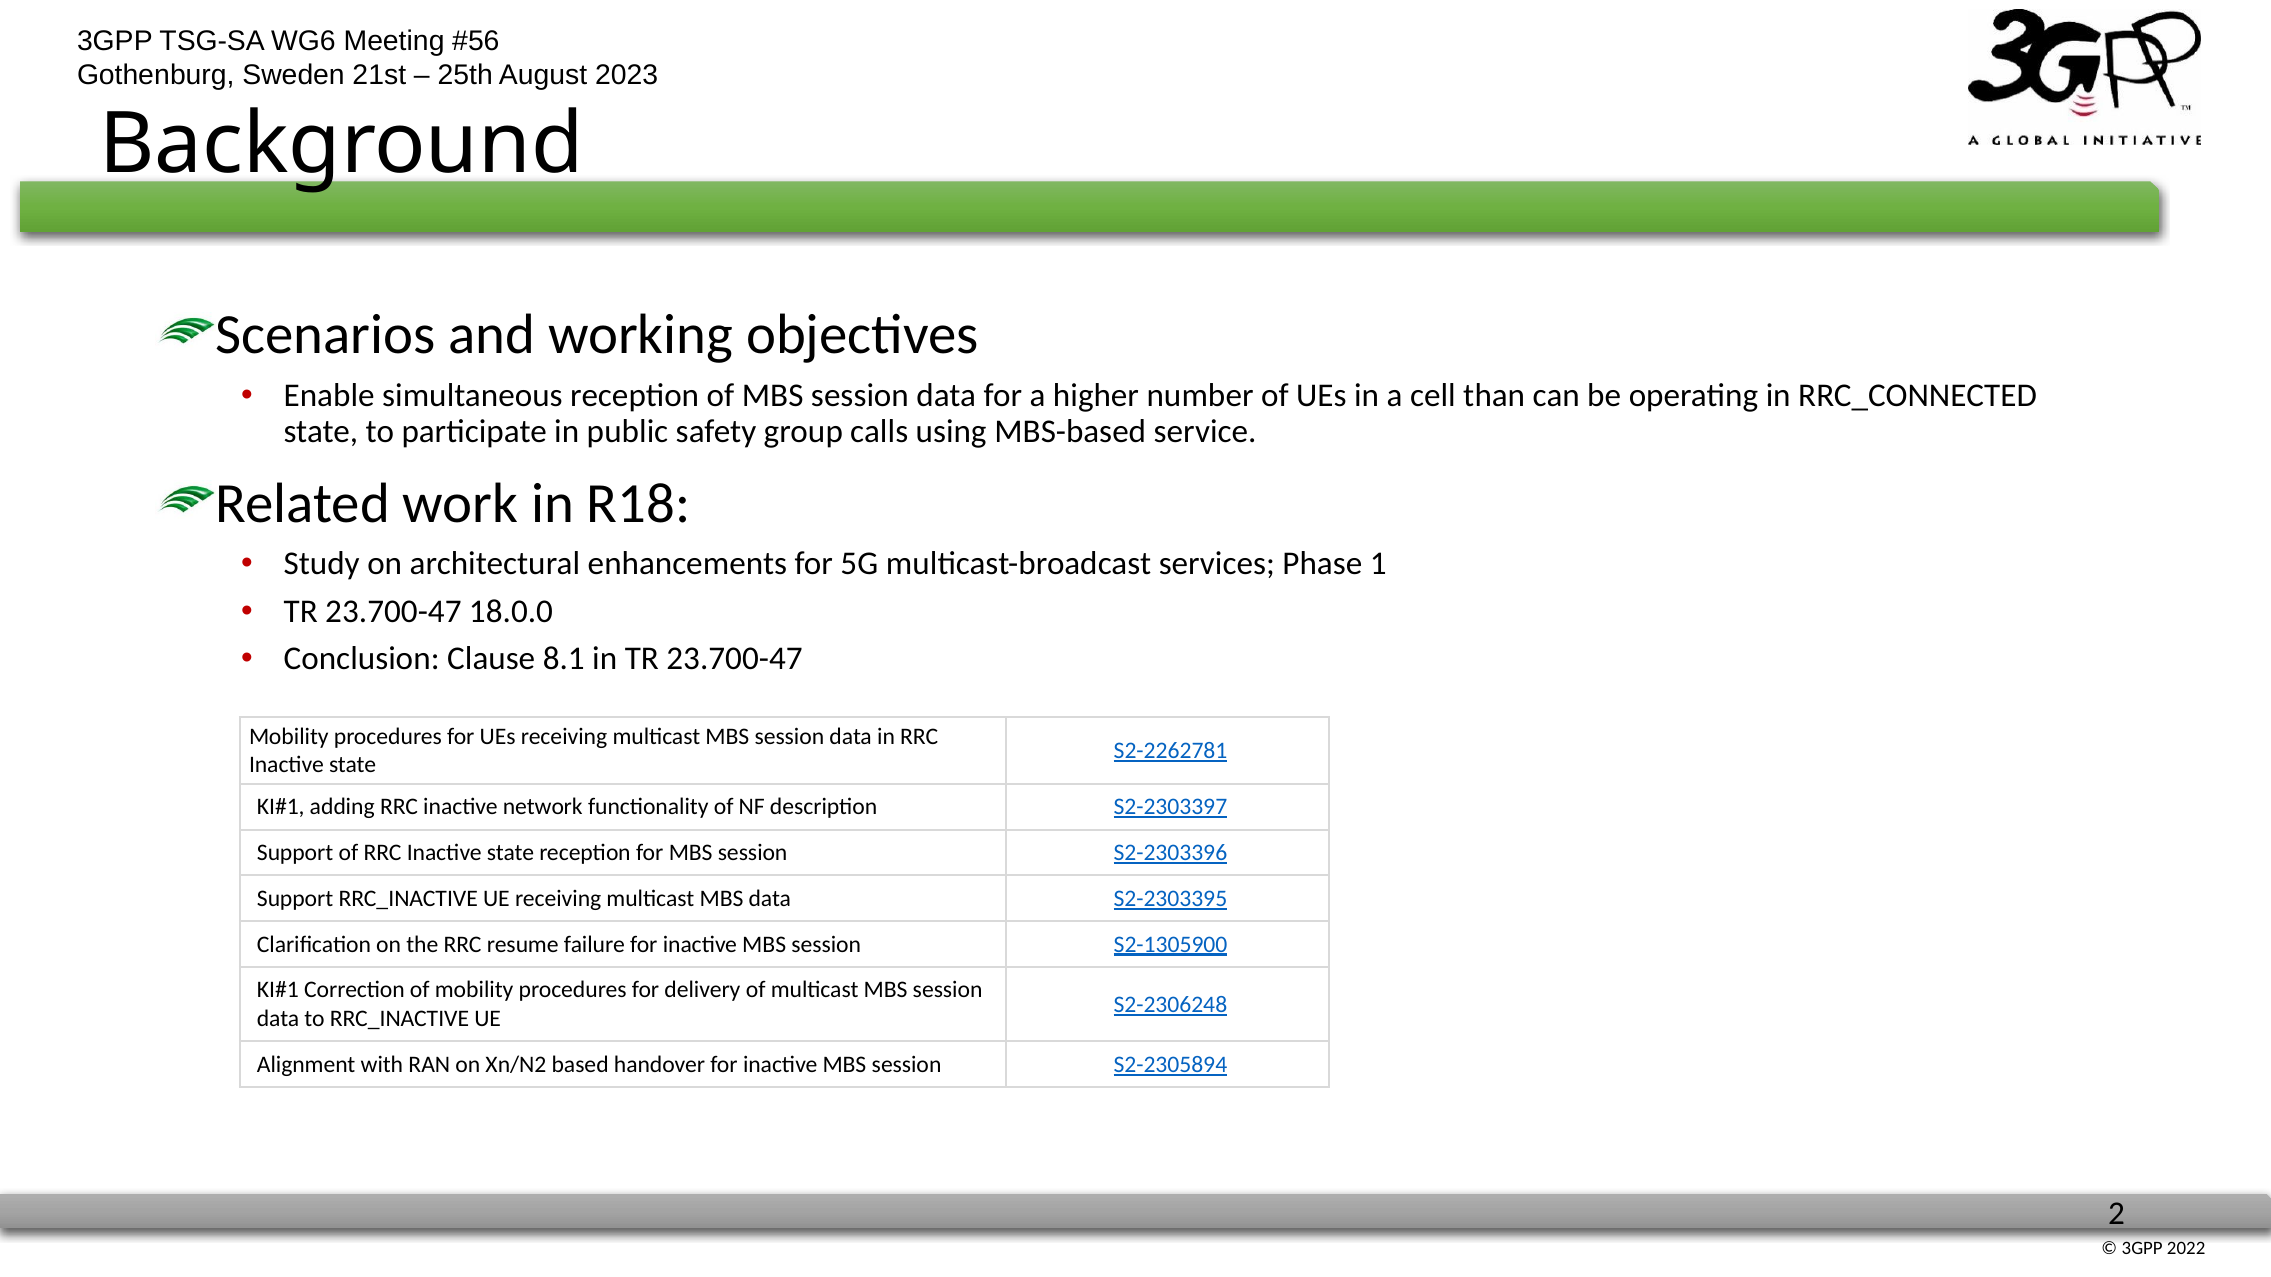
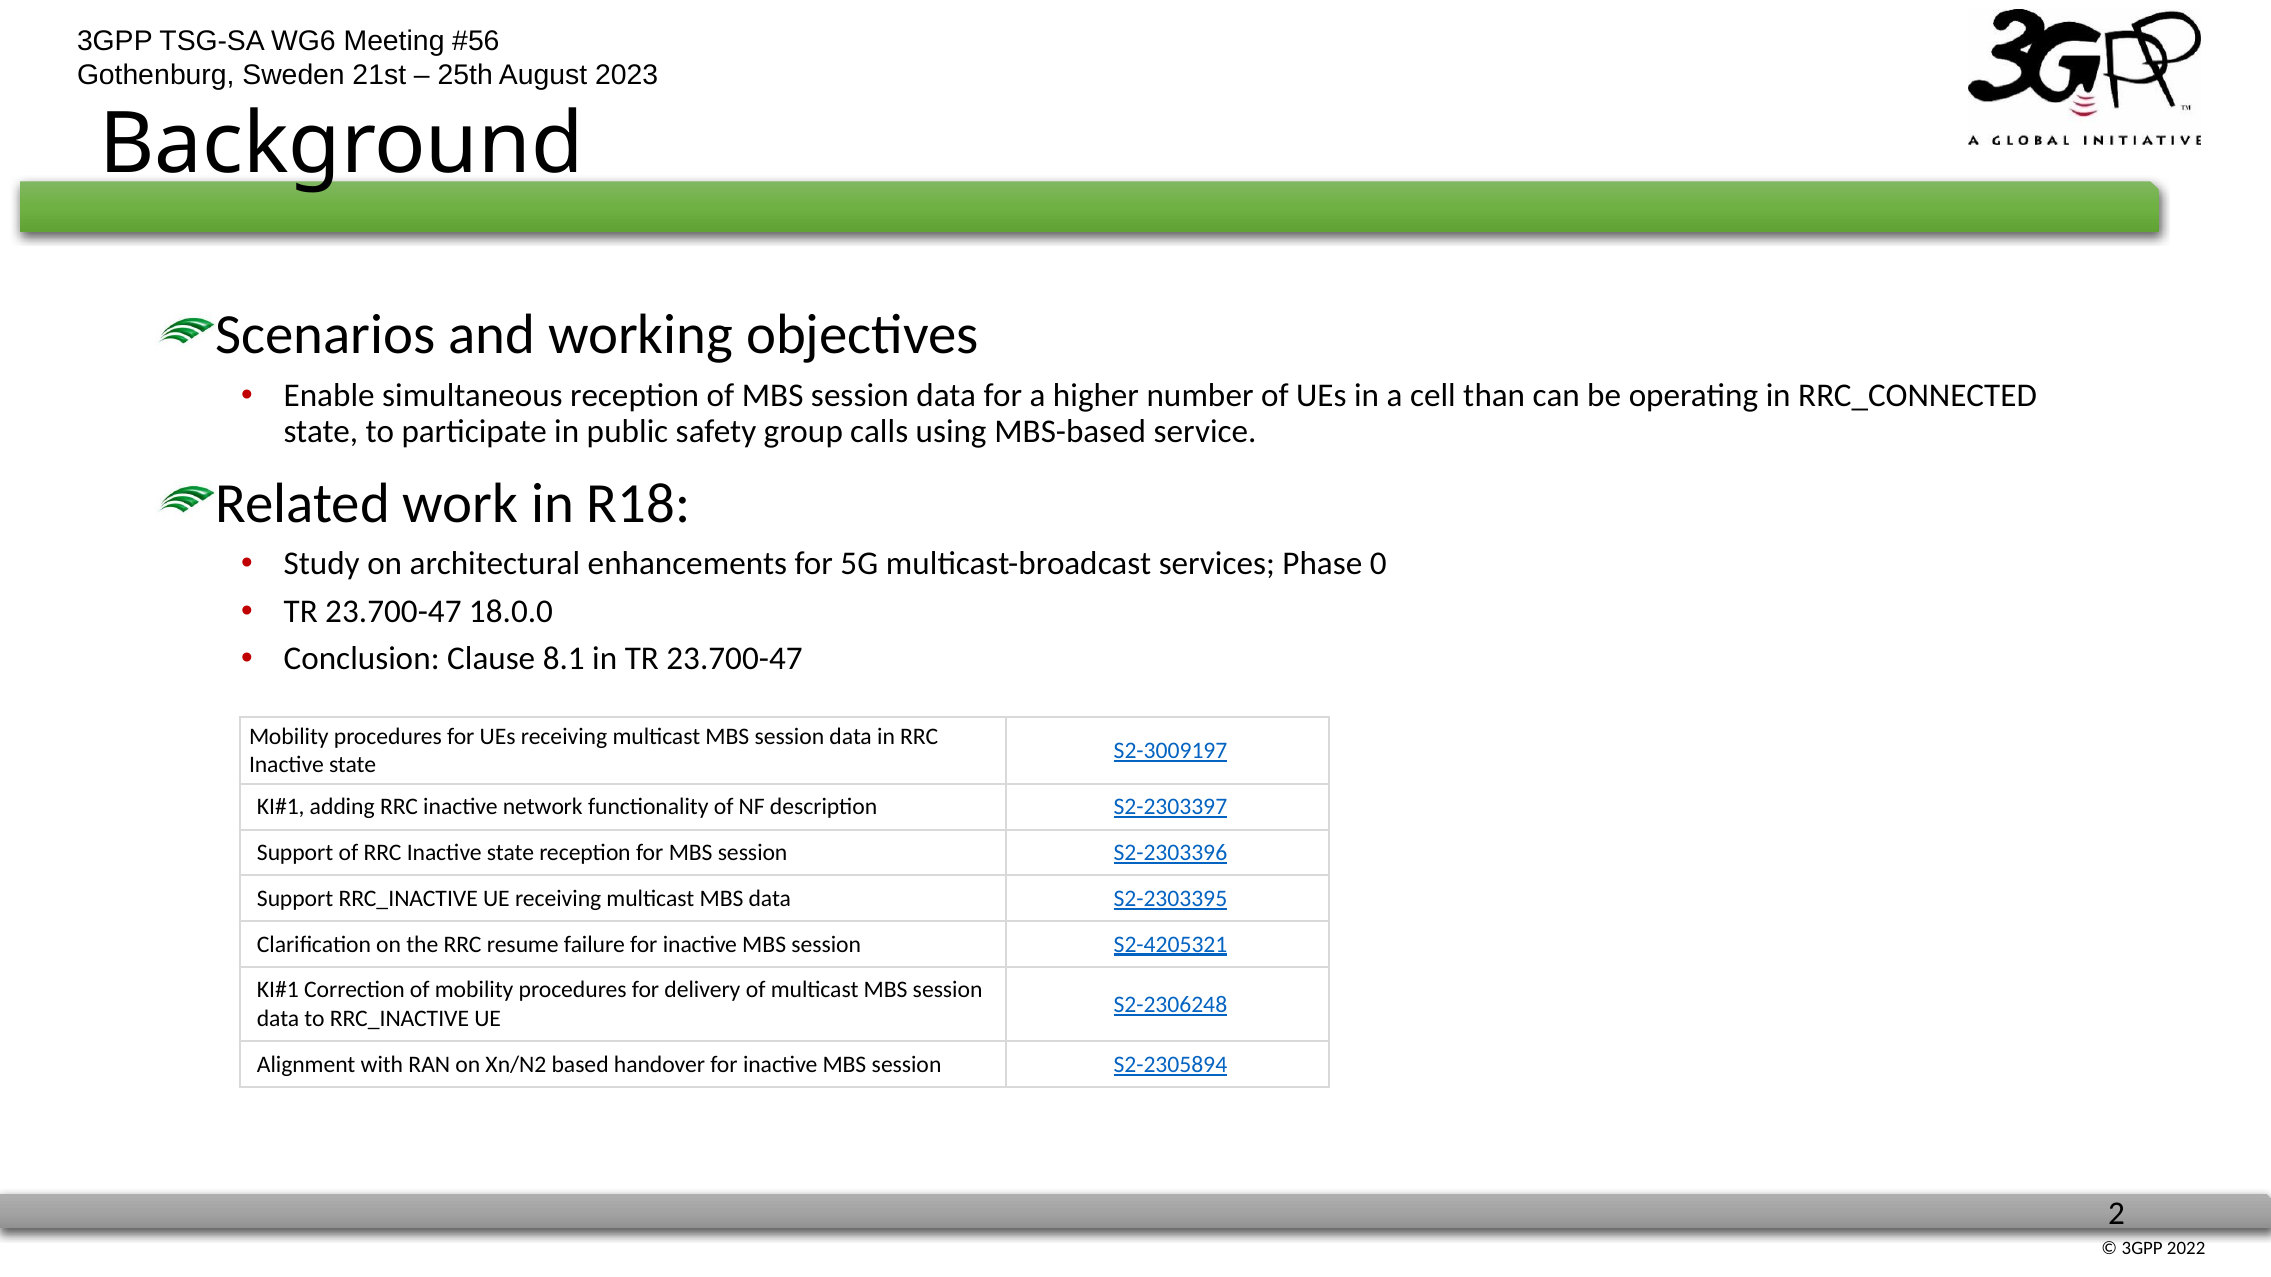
1: 1 -> 0 (1378, 564)
S2-2262781: S2-2262781 -> S2-3009197 (1171, 751)
S2-1305900: S2-1305900 -> S2-4205321 (1171, 945)
